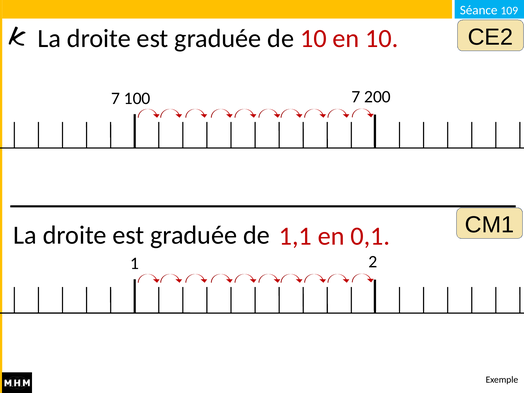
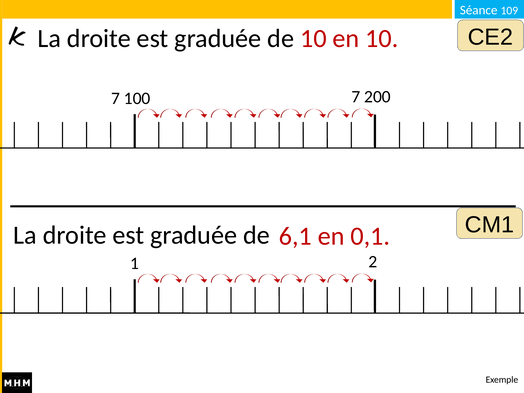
1,1: 1,1 -> 6,1 (295, 236)
